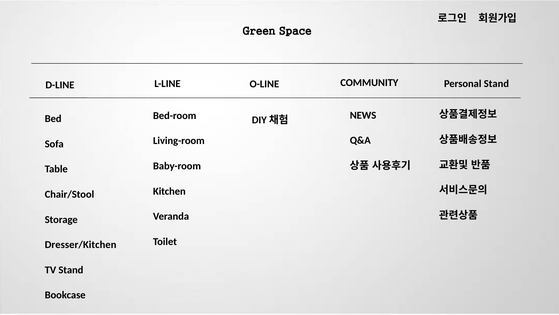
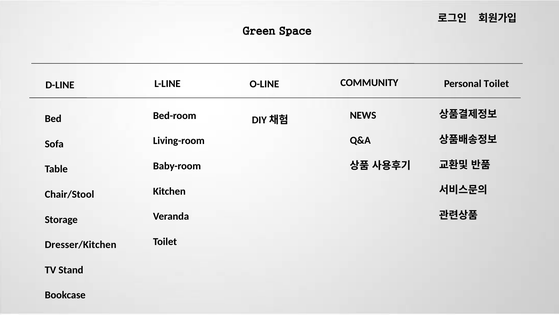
Personal Stand: Stand -> Toilet (496, 84)
